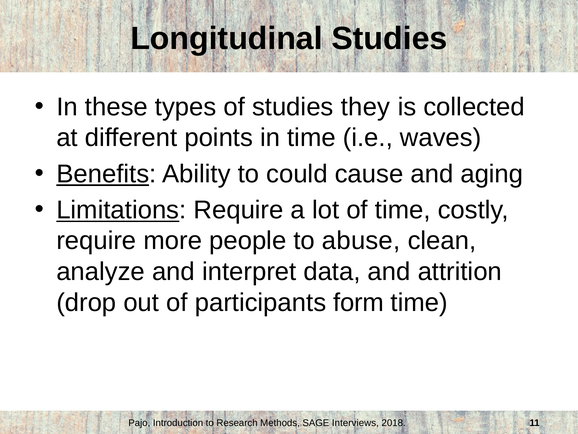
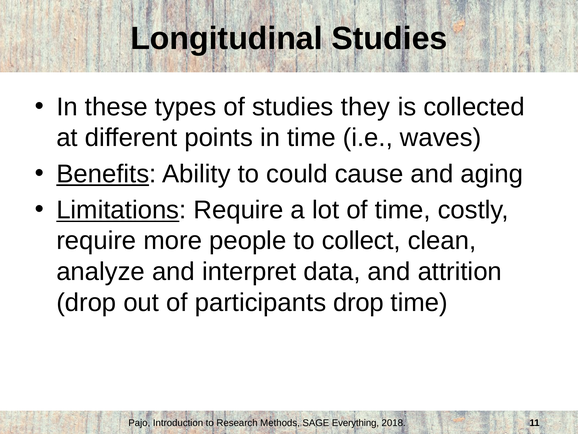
abuse: abuse -> collect (361, 241)
participants form: form -> drop (358, 302)
Interviews: Interviews -> Everything (355, 423)
